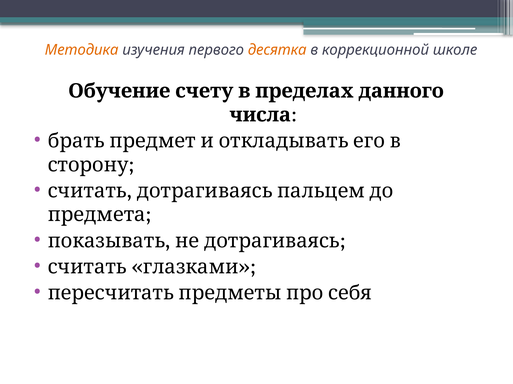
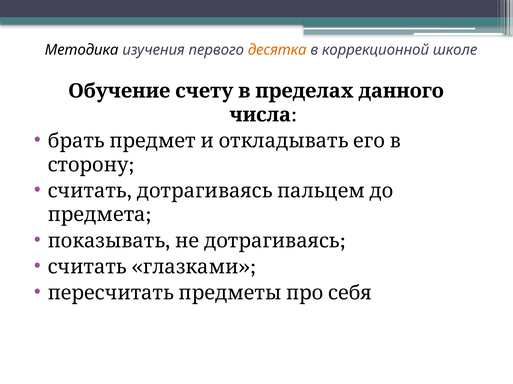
Методика colour: orange -> black (82, 50)
